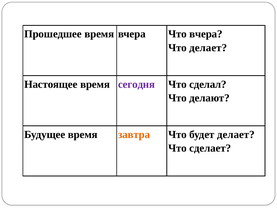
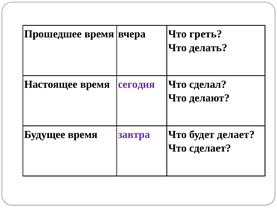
Что вчера: вчера -> греть (206, 34)
Что делает: делает -> делать (208, 48)
завтра colour: orange -> purple (134, 134)
